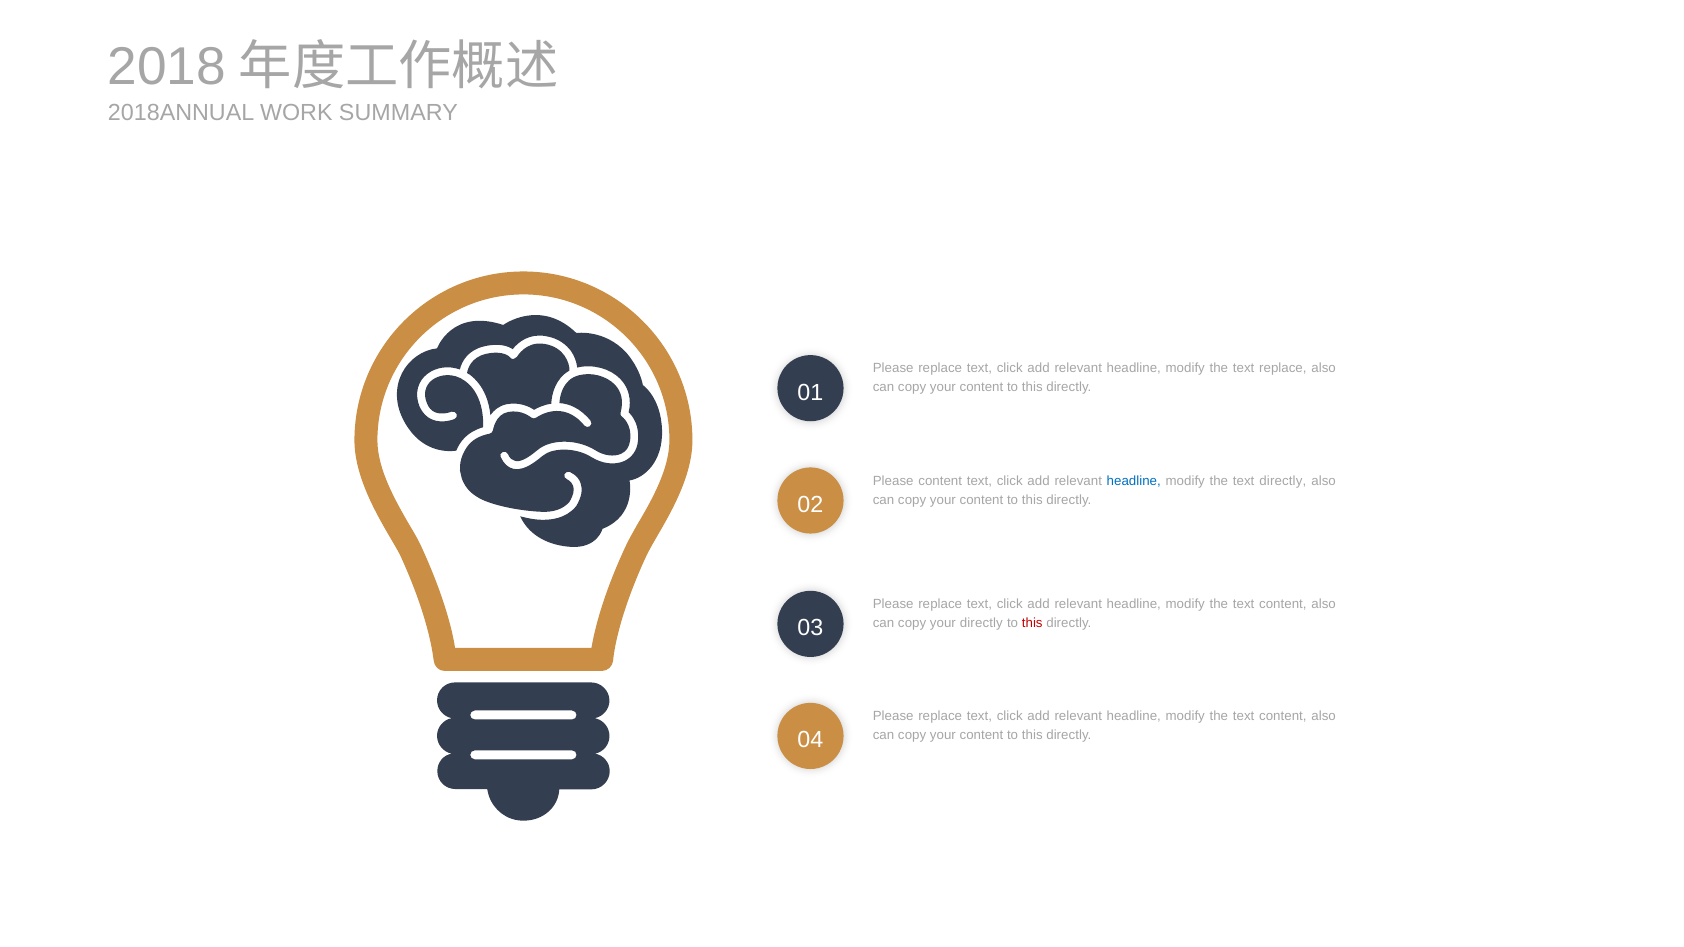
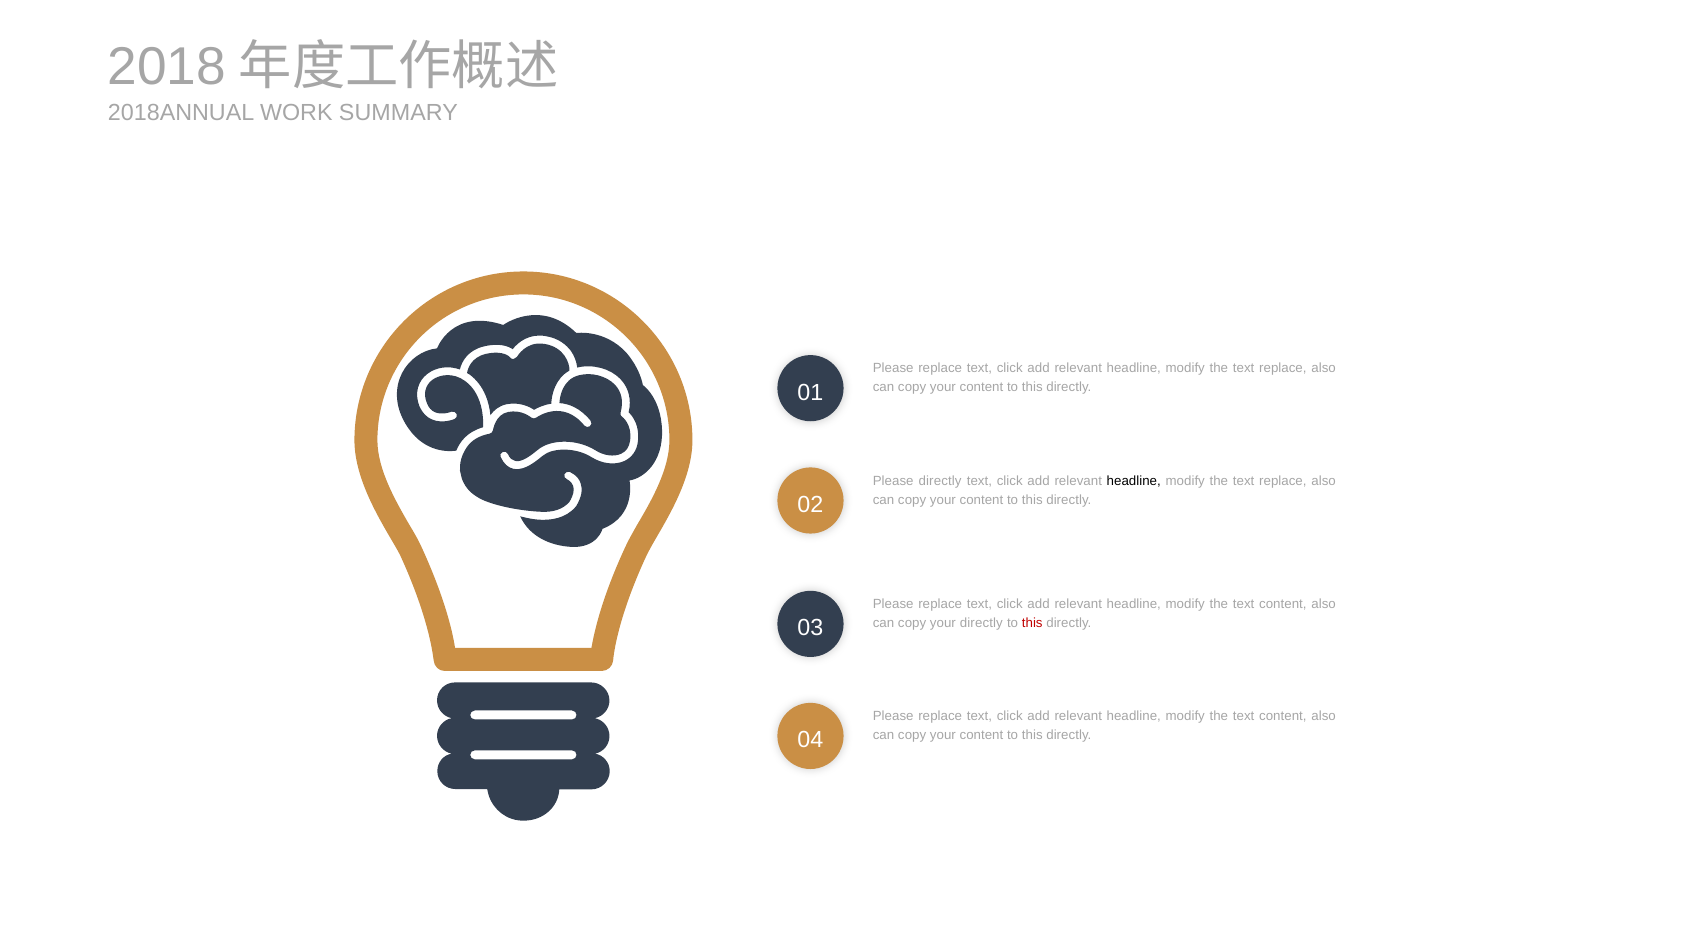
Please content: content -> directly (940, 481)
headline colour: blue -> black (1134, 481)
directly: directly -> replace (1283, 481)
